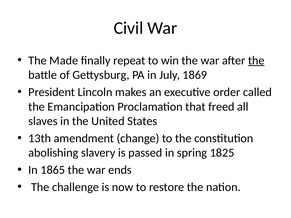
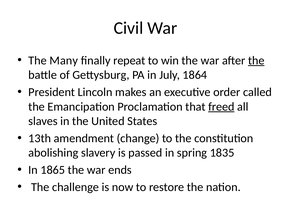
Made: Made -> Many (64, 61)
1869: 1869 -> 1864 (195, 75)
freed underline: none -> present (221, 107)
1825: 1825 -> 1835 (222, 153)
